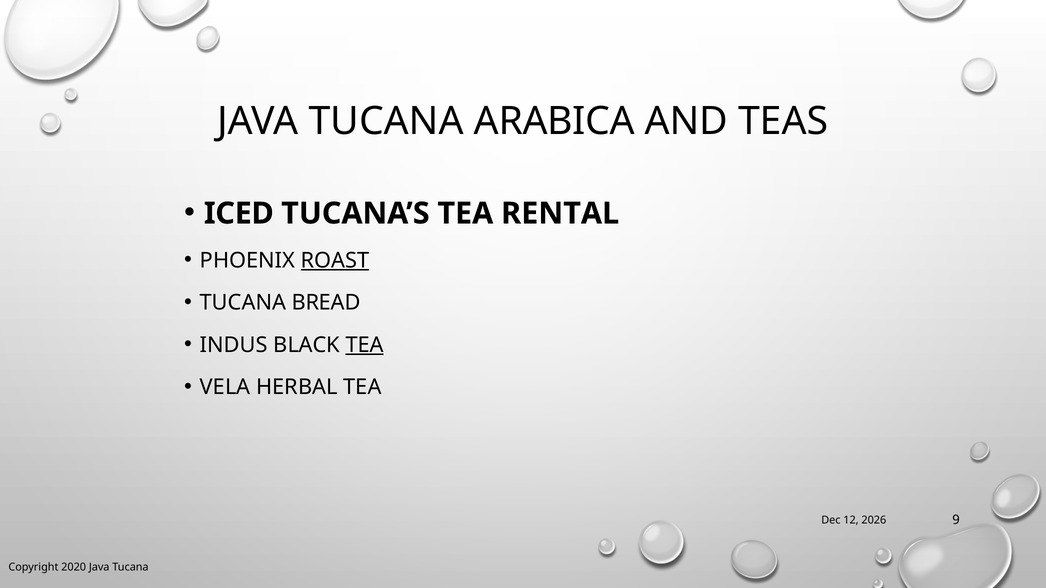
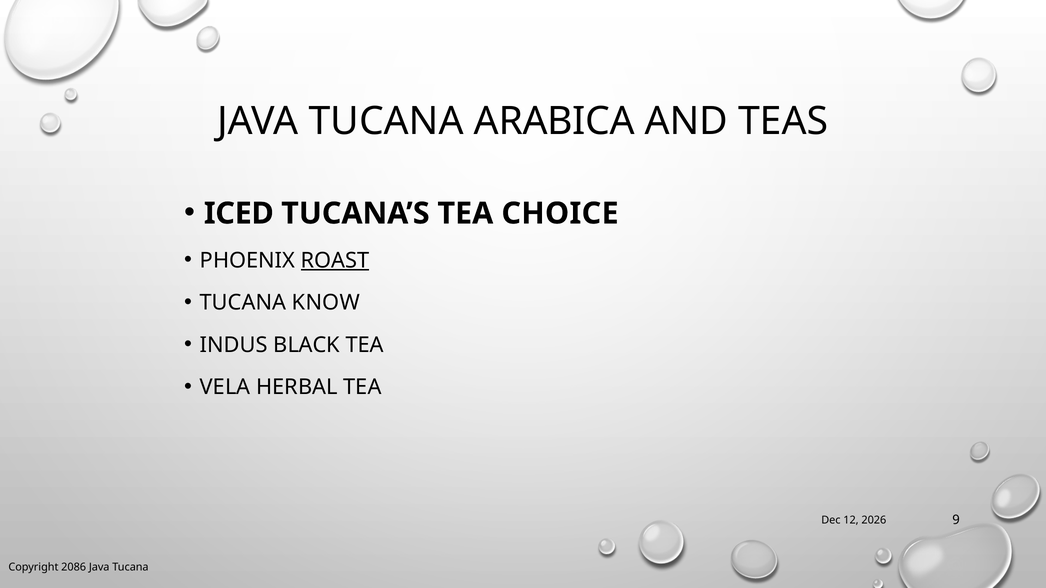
RENTAL: RENTAL -> CHOICE (560, 214)
BREAD: BREAD -> KNOW (326, 303)
TEA underline: present -> none (365, 345)
2020: 2020 -> 2086 (74, 567)
